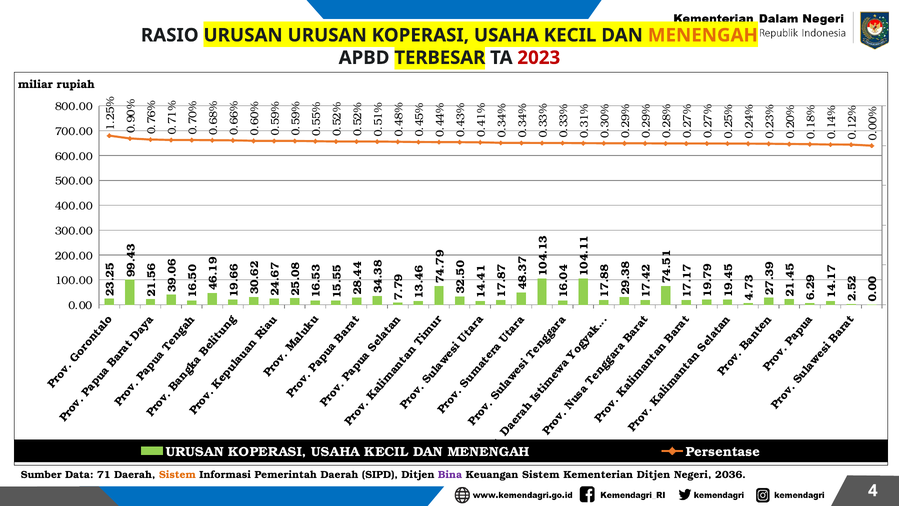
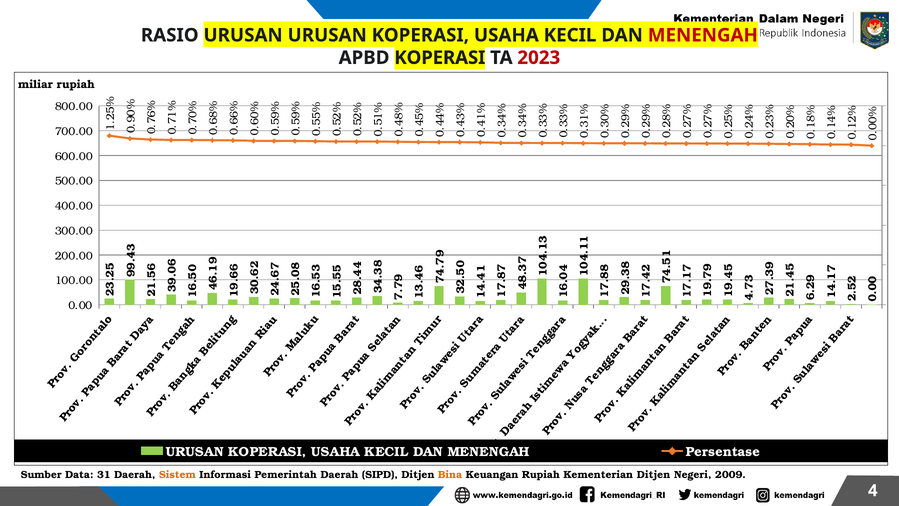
MENENGAH colour: orange -> red (703, 35)
APBD TERBESAR: TERBESAR -> KOPERASI (440, 58)
71: 71 -> 31 (104, 474)
Bina colour: purple -> orange (450, 474)
Keuangan Sistem: Sistem -> Rupiah (541, 474)
2036: 2036 -> 2009 (730, 474)
